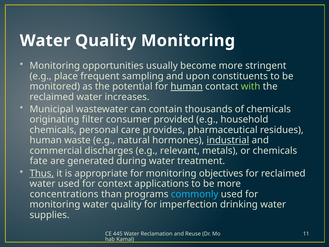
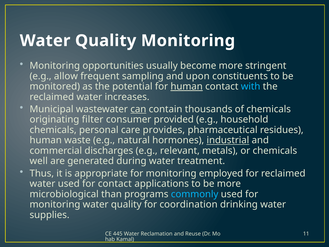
place: place -> allow (66, 76)
with colour: light green -> light blue (251, 86)
can underline: none -> present (138, 109)
fate: fate -> well (39, 161)
Thus underline: present -> none (42, 173)
objectives: objectives -> employed (221, 173)
for context: context -> contact (115, 184)
concentrations: concentrations -> microbiological (64, 194)
imperfection: imperfection -> coordination (189, 204)
